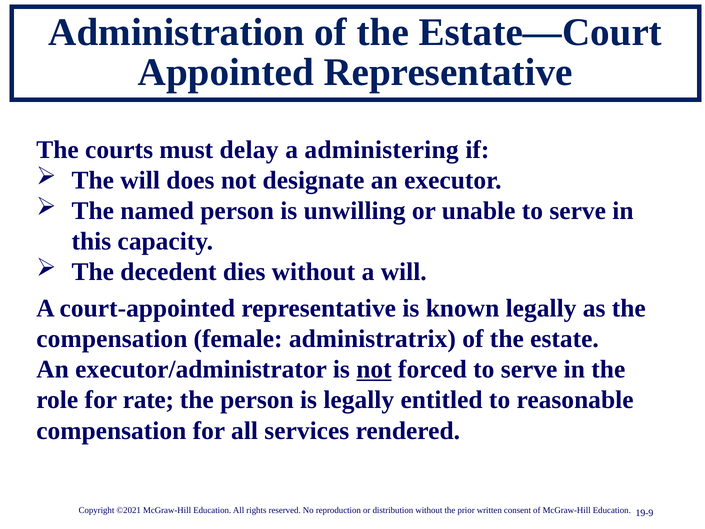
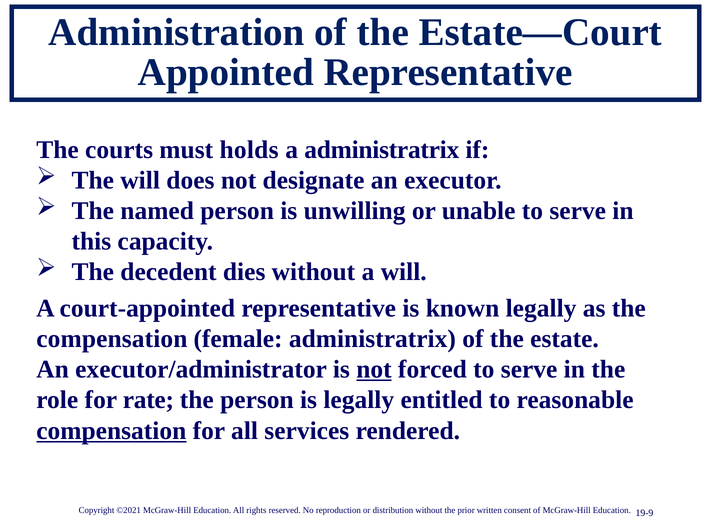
delay: delay -> holds (249, 150)
a administering: administering -> administratrix (382, 150)
compensation underline: none -> present (111, 430)
